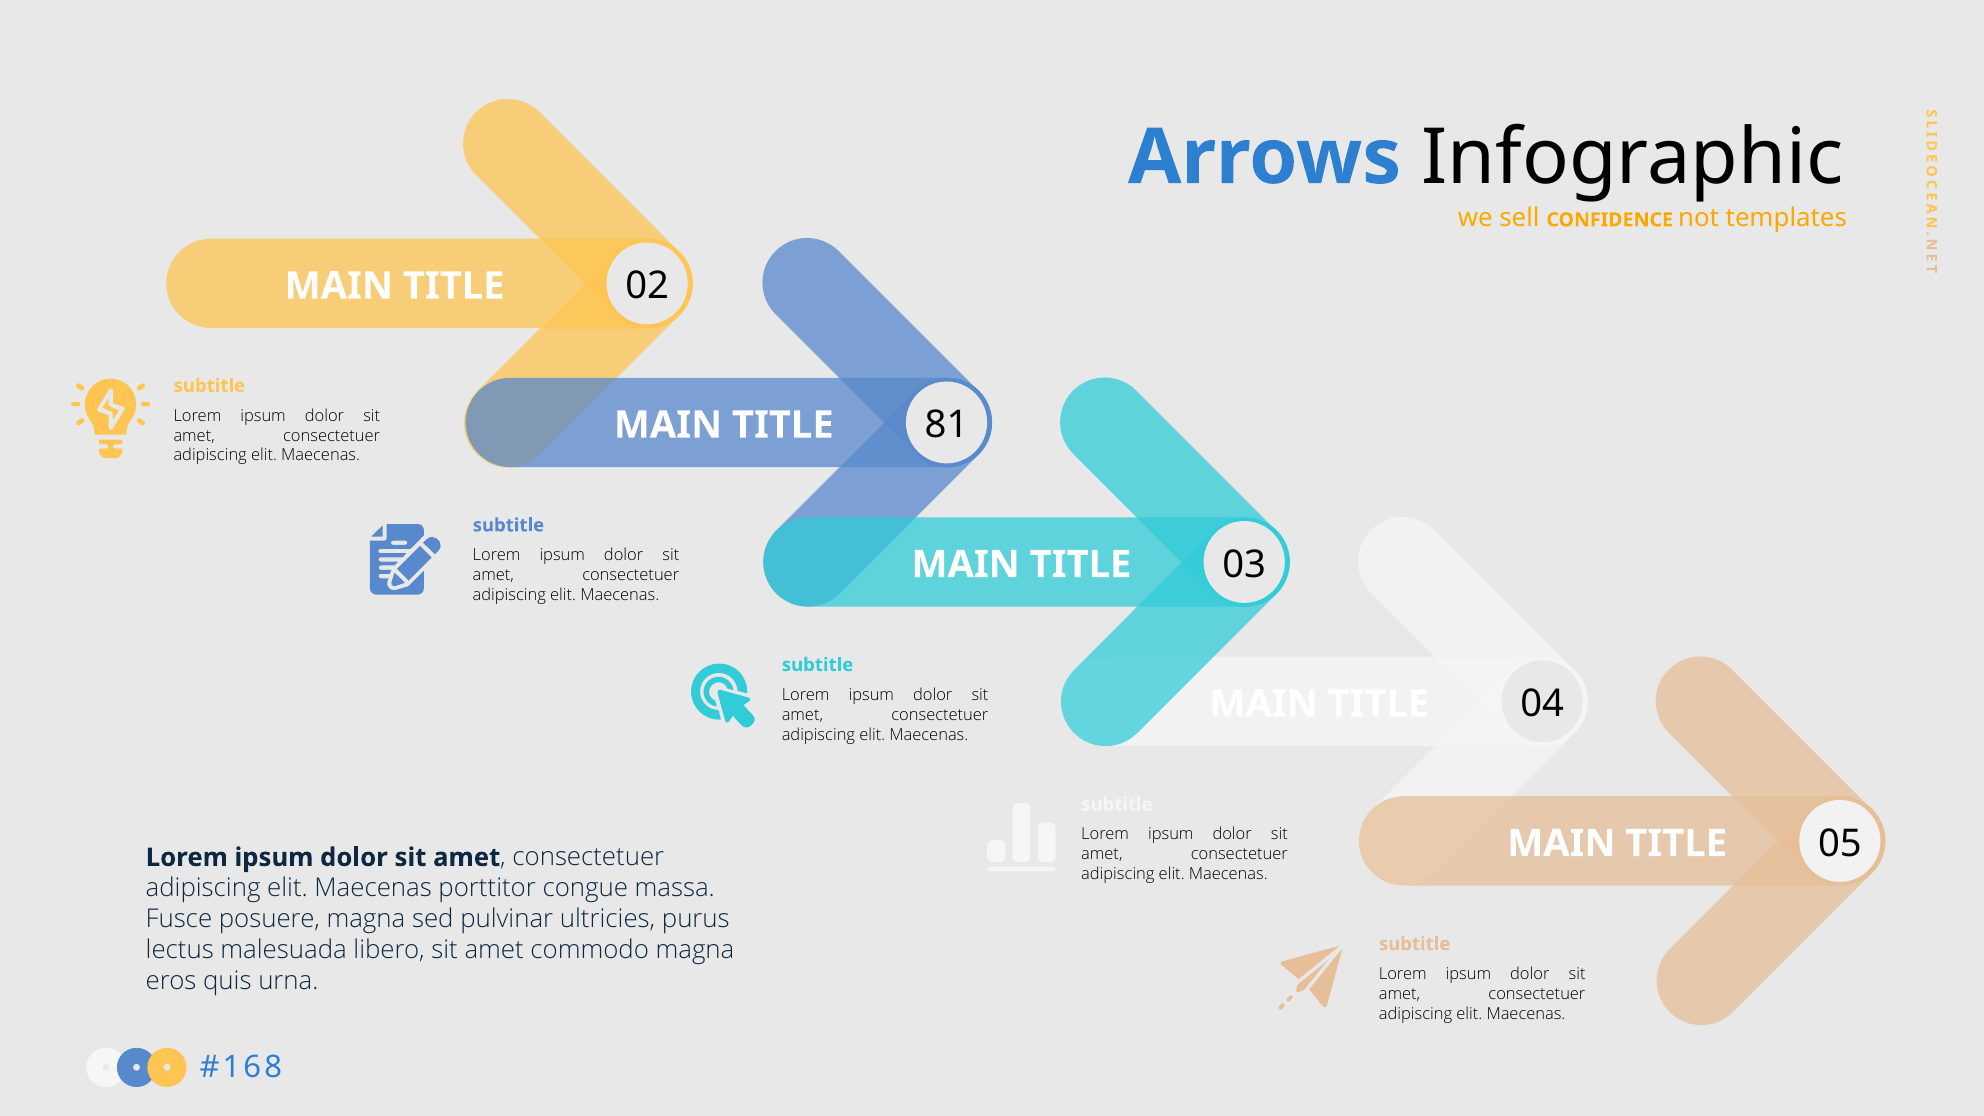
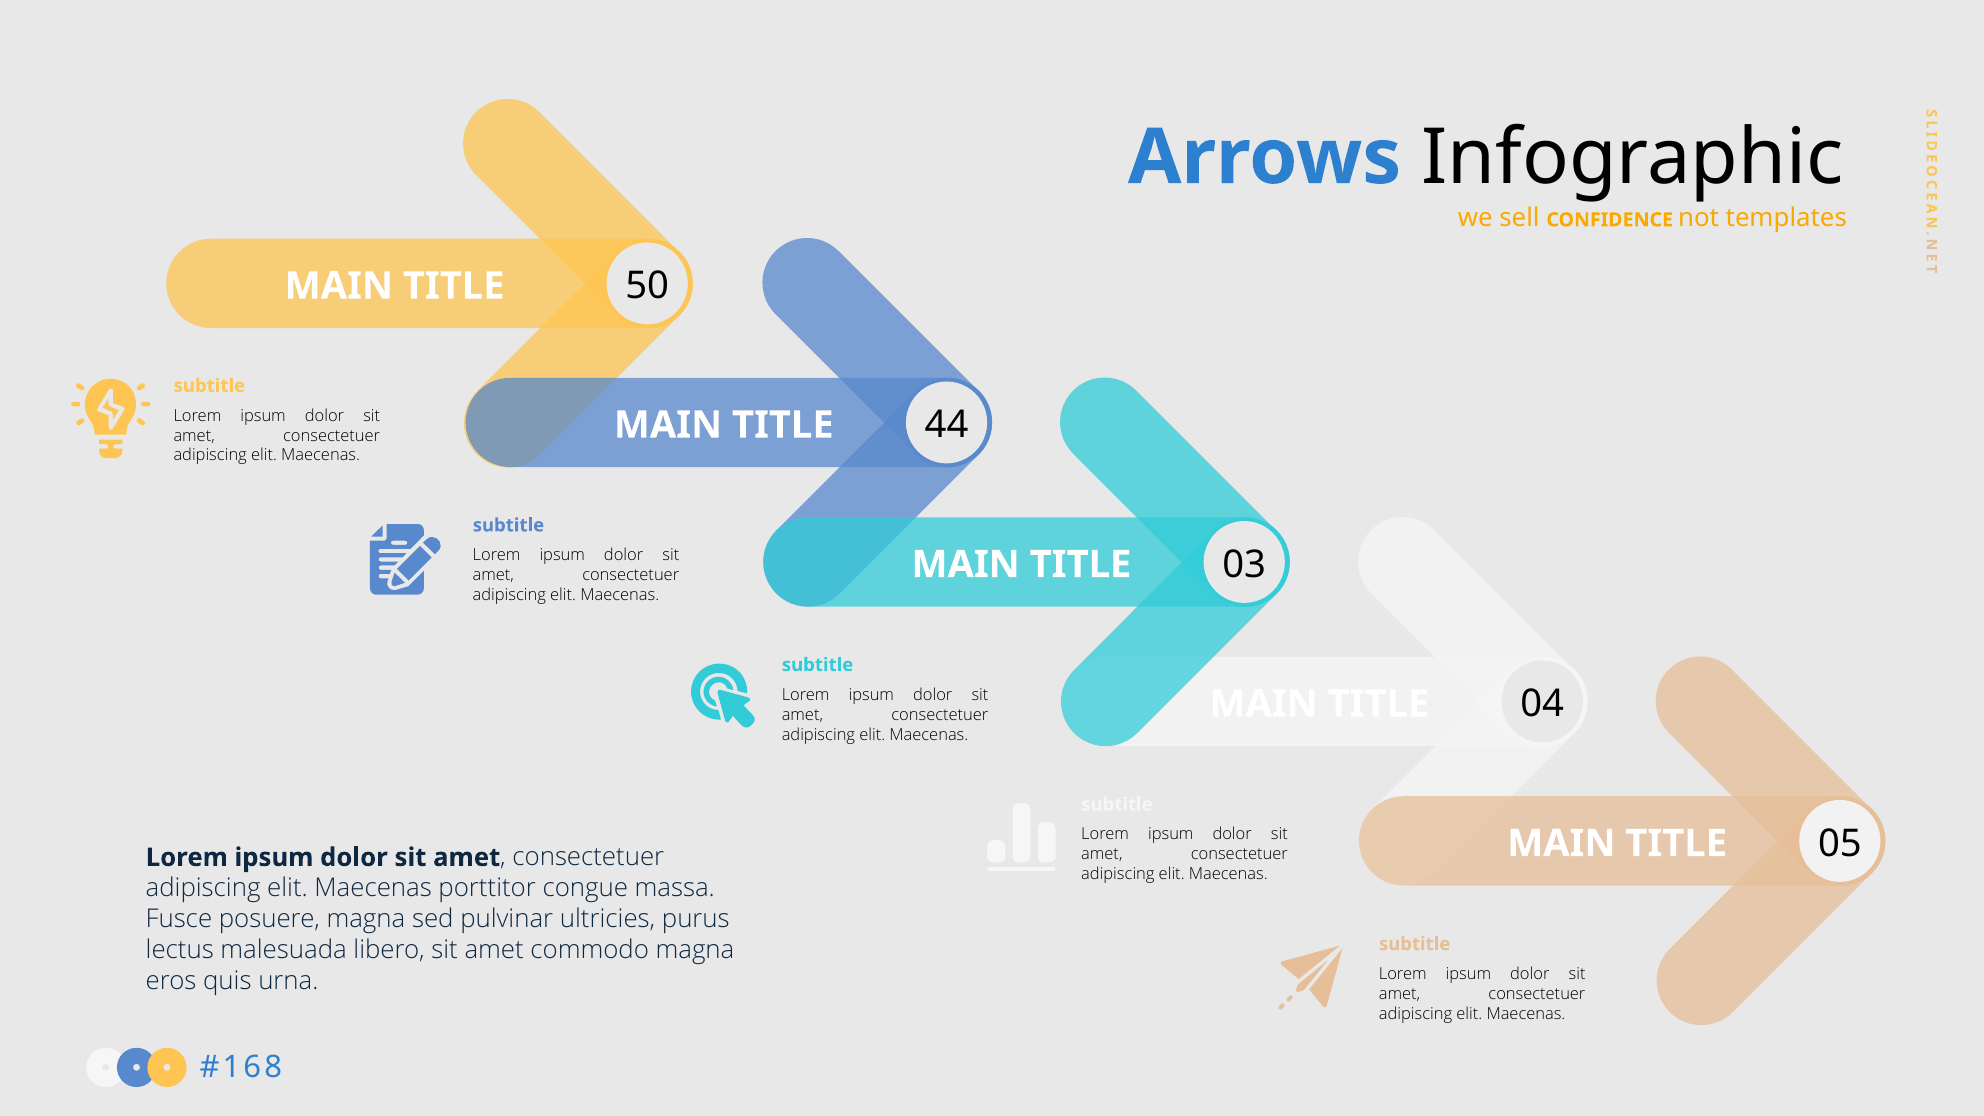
02: 02 -> 50 (647, 286)
81: 81 -> 44 (947, 425)
